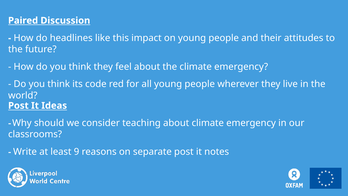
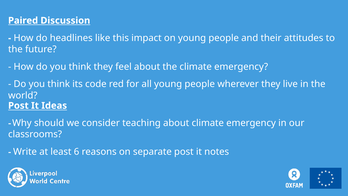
9: 9 -> 6 (77, 152)
